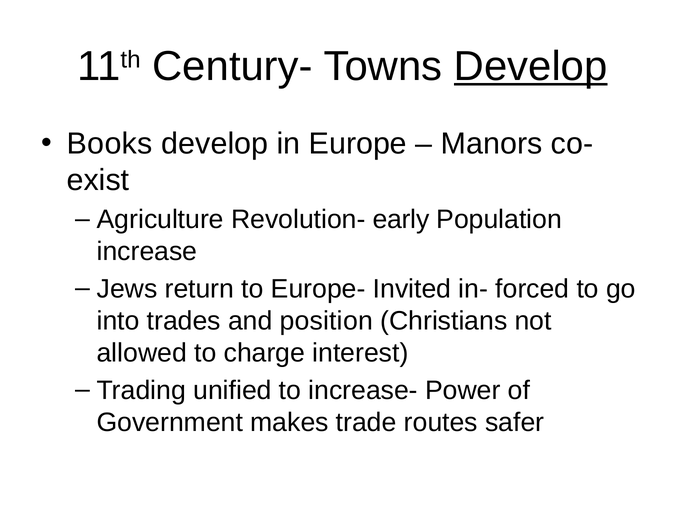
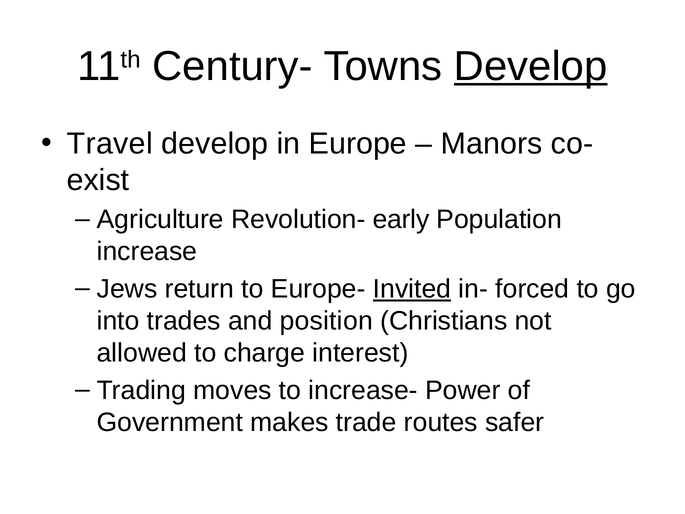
Books: Books -> Travel (110, 144)
Invited underline: none -> present (412, 289)
unified: unified -> moves (232, 390)
